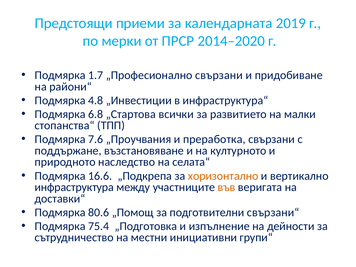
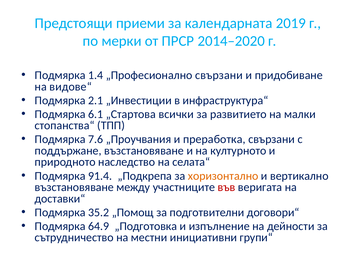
1.7: 1.7 -> 1.4 (96, 75)
райони“: райони“ -> видове“ (71, 87)
4.8: 4.8 -> 2.1 (96, 100)
6.8: 6.8 -> 6.1 (96, 114)
16.6: 16.6 -> 91.4 (100, 176)
инфраструктура: инфраструктура -> възстановяване (74, 187)
във colour: orange -> red (227, 187)
80.6: 80.6 -> 35.2 (99, 212)
свързани“: свързани“ -> договори“ (273, 212)
75.4: 75.4 -> 64.9 (99, 226)
